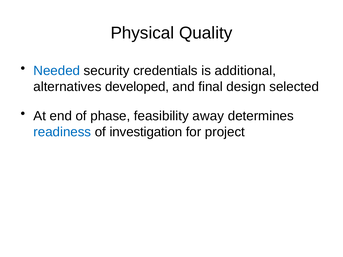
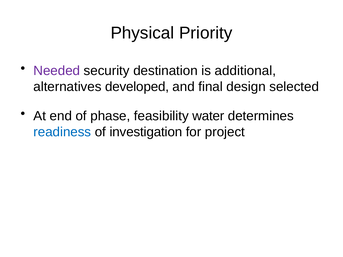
Quality: Quality -> Priority (206, 33)
Needed colour: blue -> purple (57, 71)
credentials: credentials -> destination (165, 71)
away: away -> water (208, 116)
